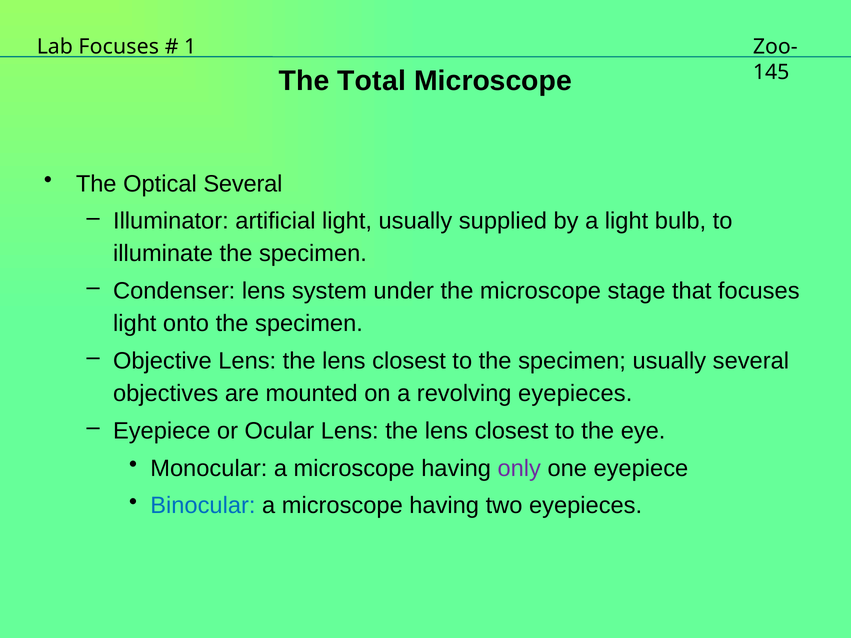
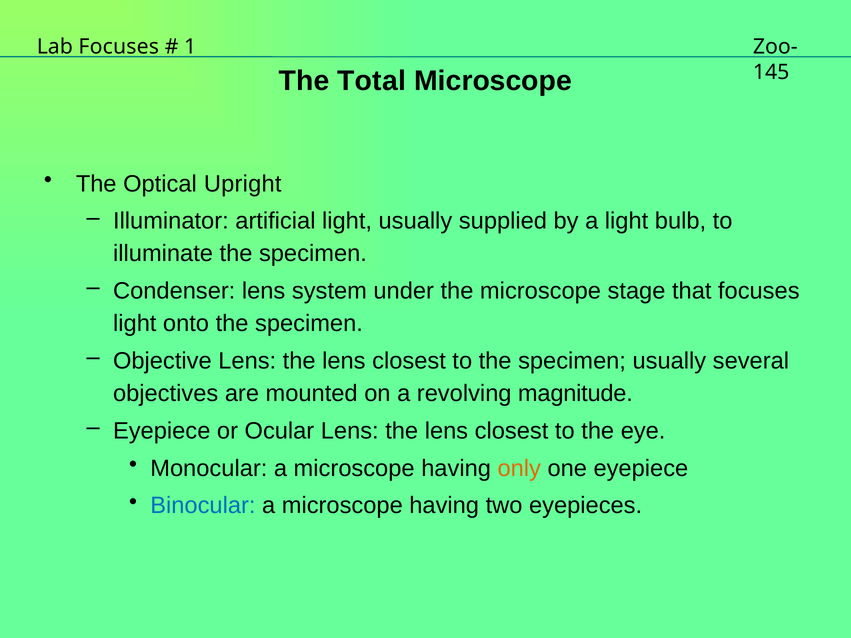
Optical Several: Several -> Upright (243, 184)
revolving eyepieces: eyepieces -> magnitude (575, 394)
only colour: purple -> orange (519, 468)
